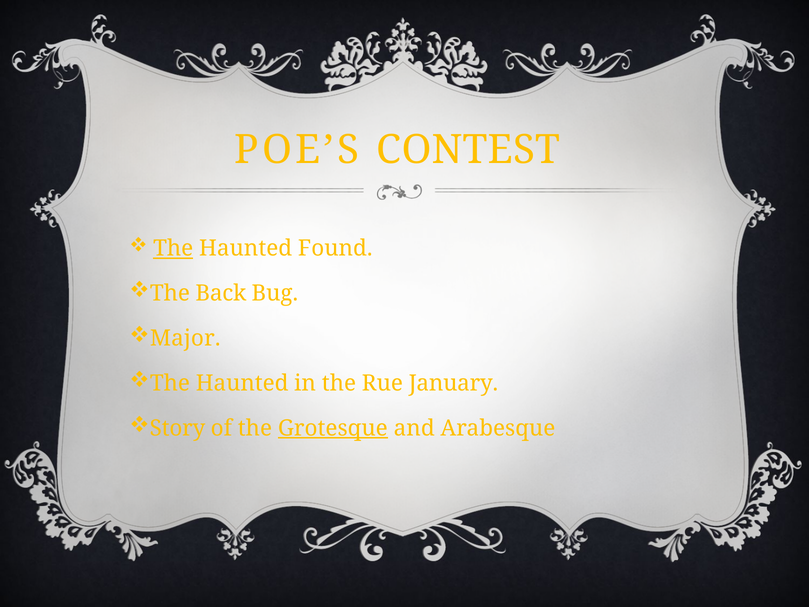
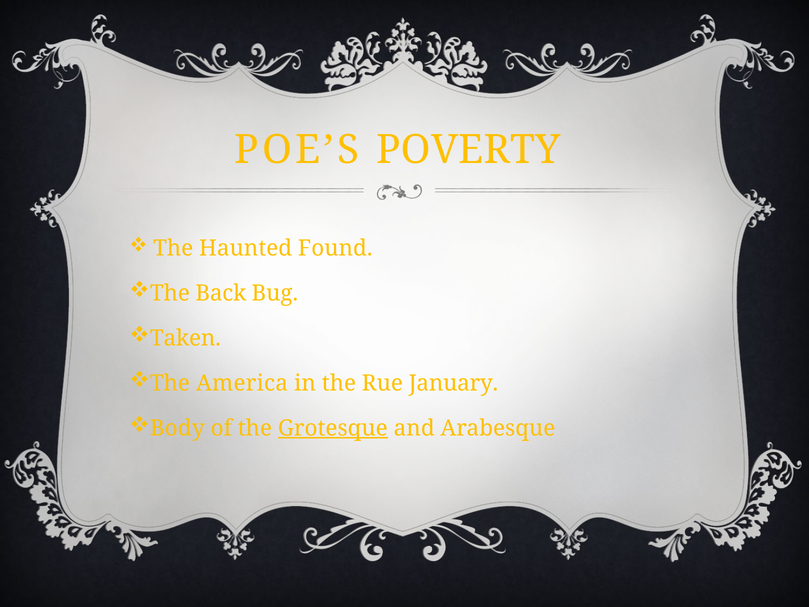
CONTEST: CONTEST -> POVERTY (468, 150)
The underline: present -> none (173, 248)
Major: Major -> Taken (185, 338)
Haunted: Haunted -> America (242, 383)
Story: Story -> Body (177, 428)
